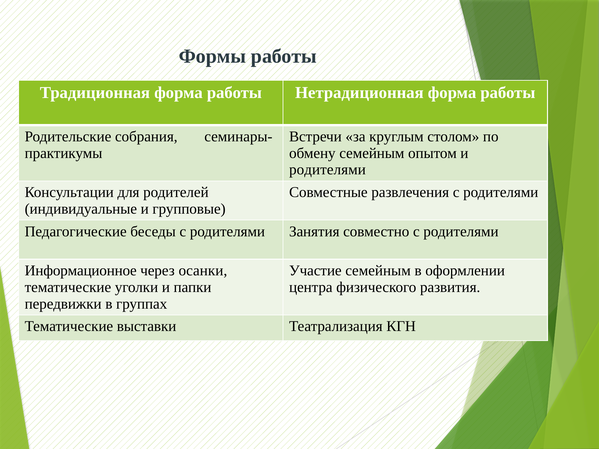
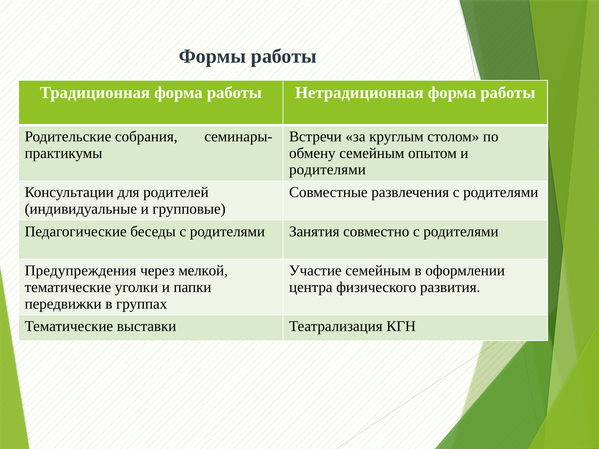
Информационное: Информационное -> Предупреждения (81, 271)
осанки: осанки -> мелкой (203, 271)
